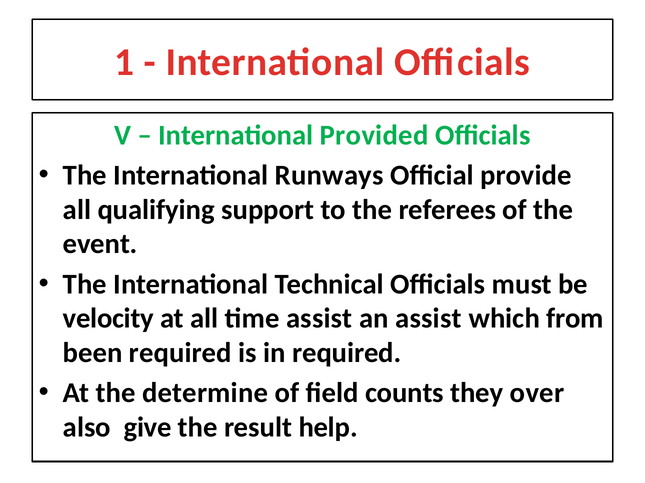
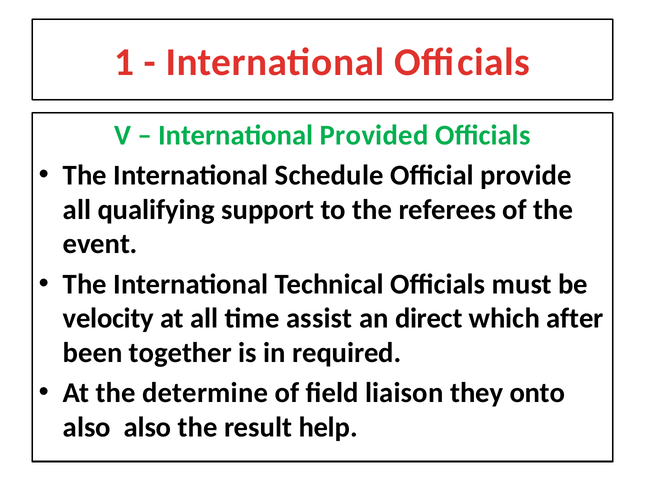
Runways: Runways -> Schedule (329, 176)
an assist: assist -> direct (429, 319)
from: from -> after (575, 319)
been required: required -> together (180, 353)
counts: counts -> liaison (404, 394)
over: over -> onto (537, 394)
also give: give -> also (148, 428)
